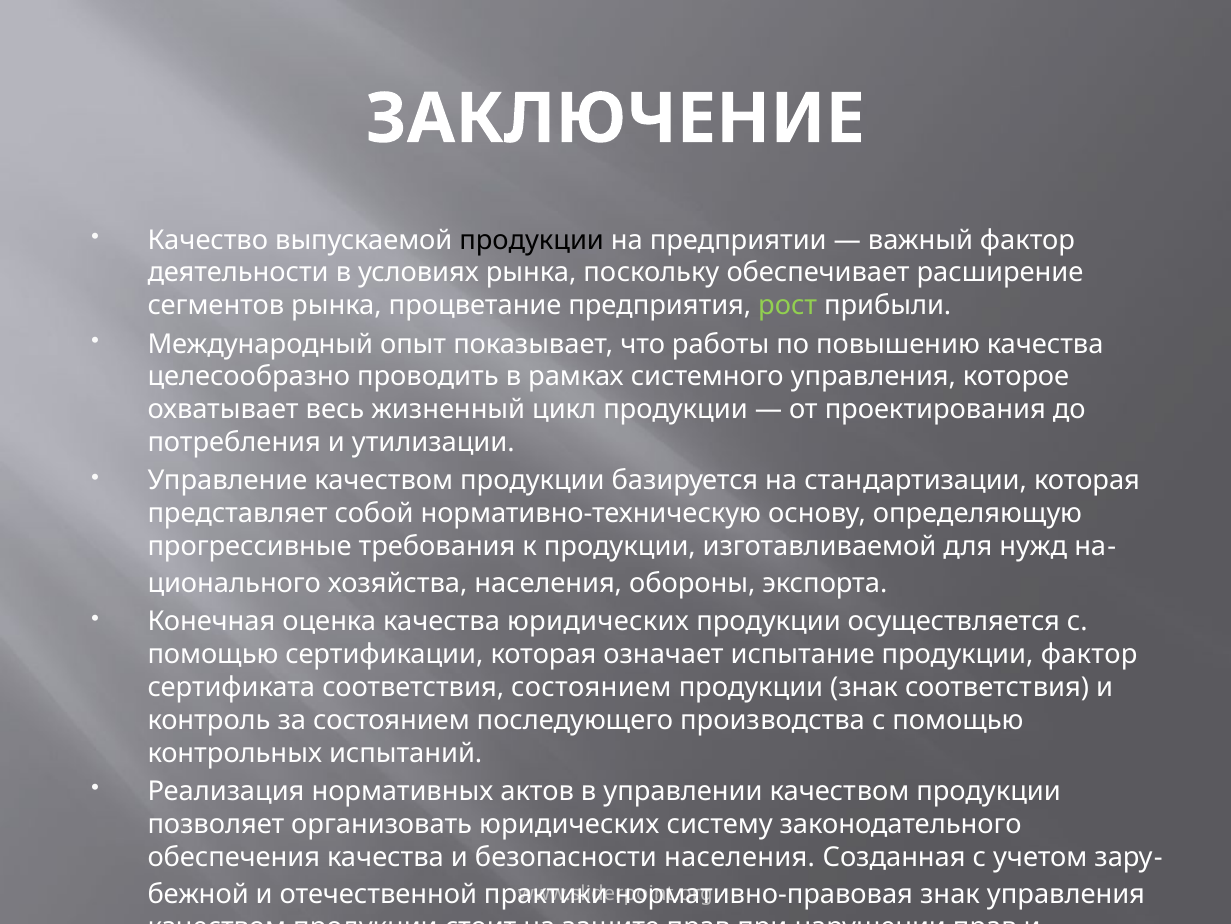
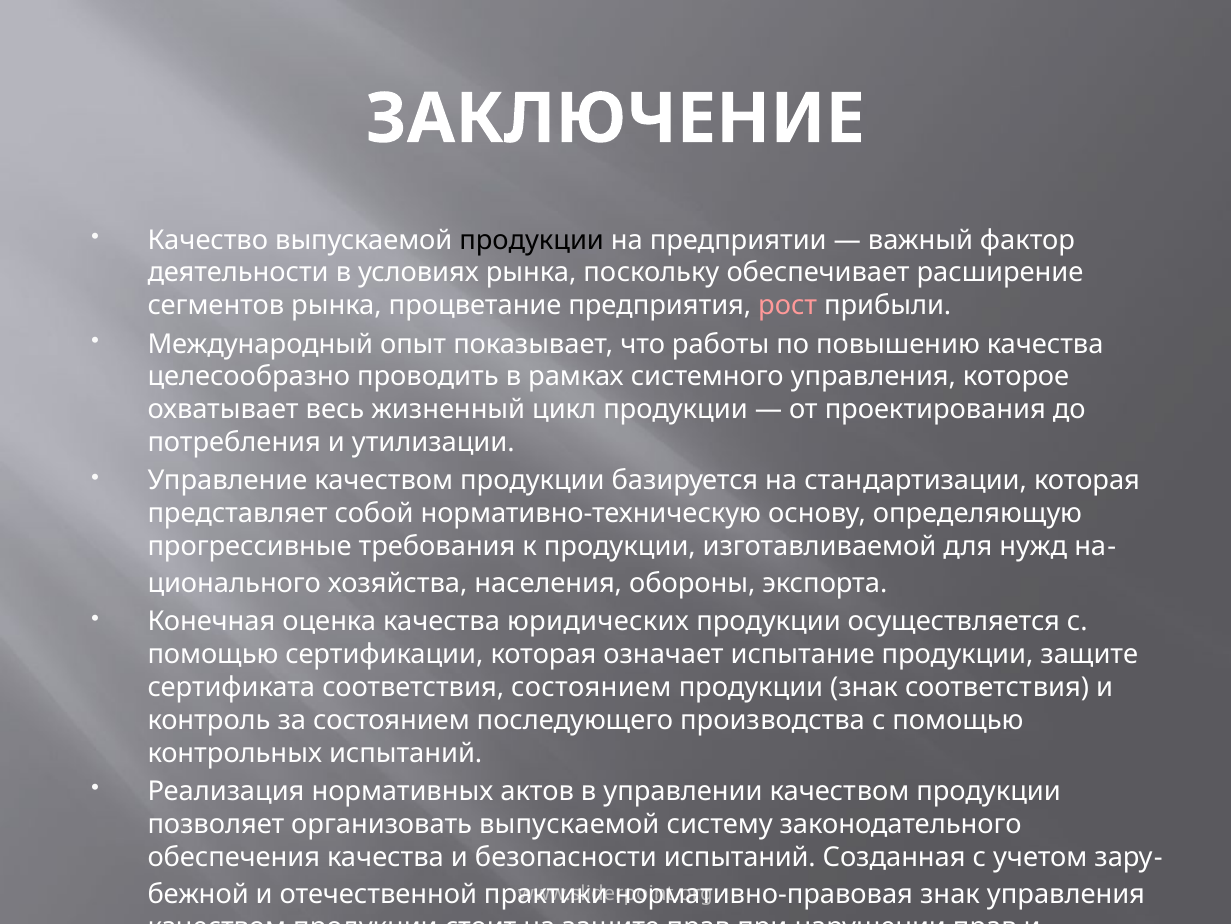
рост colour: light green -> pink (788, 305)
продукции фактор: фактор -> защите (1089, 654)
организовать юридических: юридических -> выпускаемой (569, 824)
безопасности населения: населения -> испытаний (740, 857)
